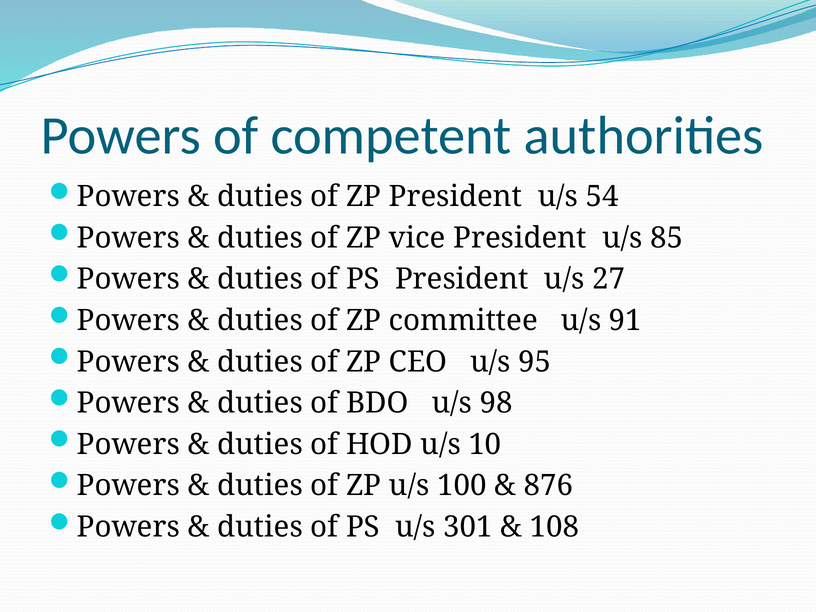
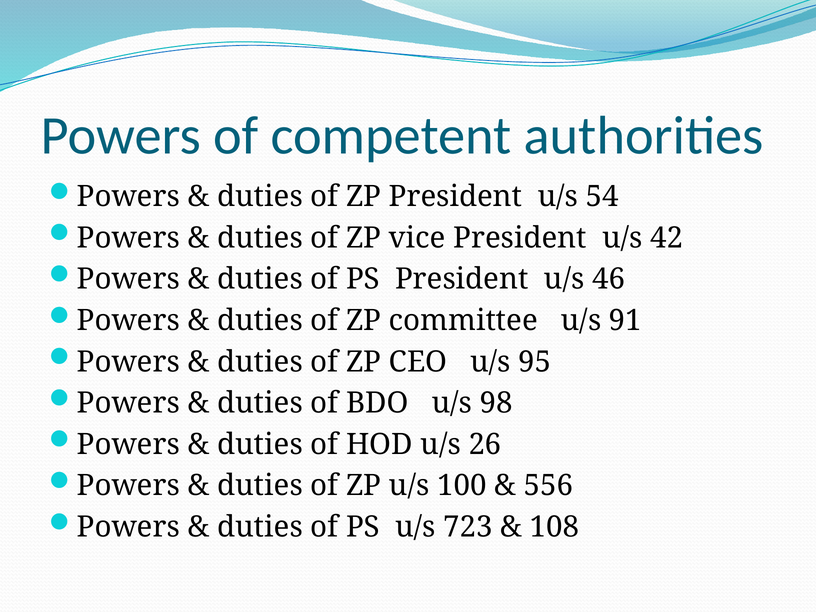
85: 85 -> 42 (667, 238)
27: 27 -> 46 (609, 279)
10: 10 -> 26 (485, 444)
876: 876 -> 556 (548, 486)
301: 301 -> 723 (468, 527)
